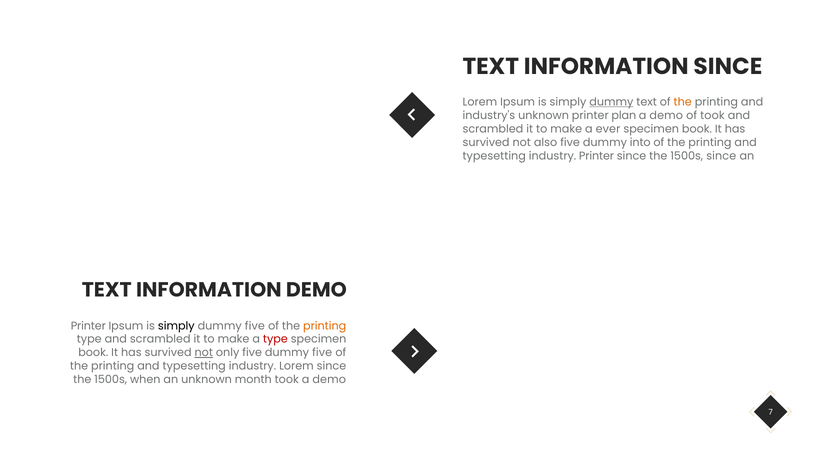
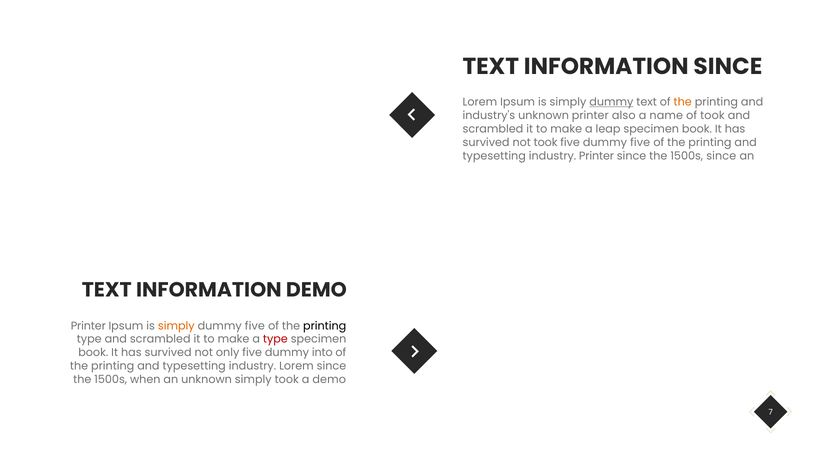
plan: plan -> also (624, 115)
demo: demo -> name (666, 115)
ever: ever -> leap (608, 129)
not also: also -> took (546, 142)
five dummy into: into -> five (640, 142)
simply colour: black -> orange (176, 326)
printing colour: orange -> black (325, 326)
not underline: present -> none (204, 352)
five dummy five: five -> into (322, 352)
unknown month: month -> simply (253, 379)
